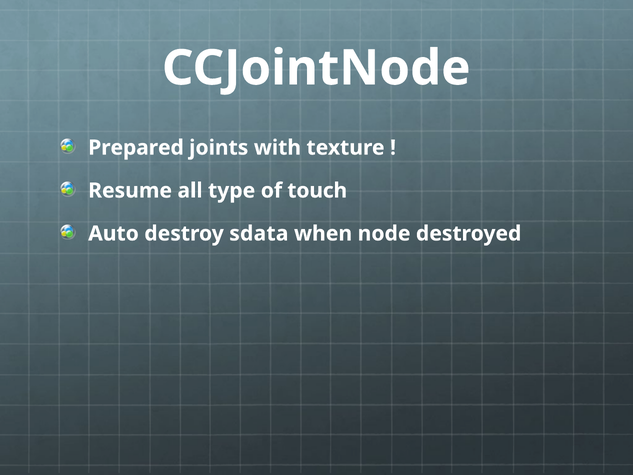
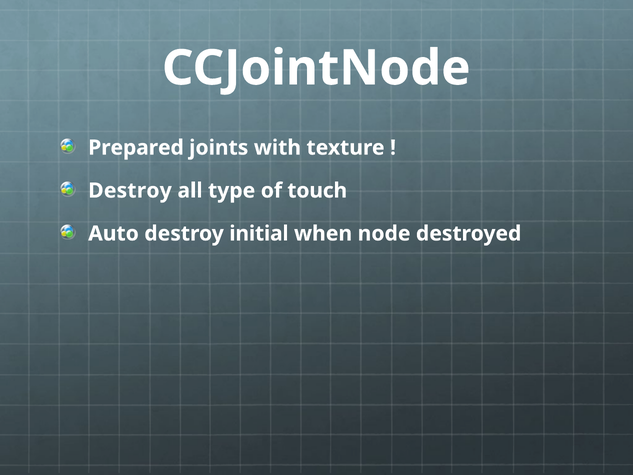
Resume: Resume -> Destroy (130, 191)
sdata: sdata -> initial (259, 233)
